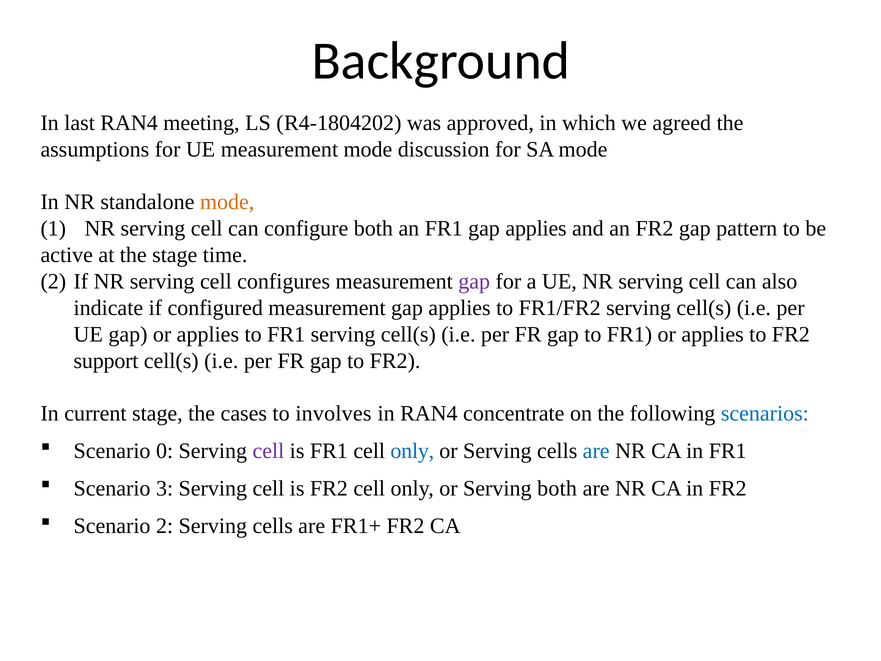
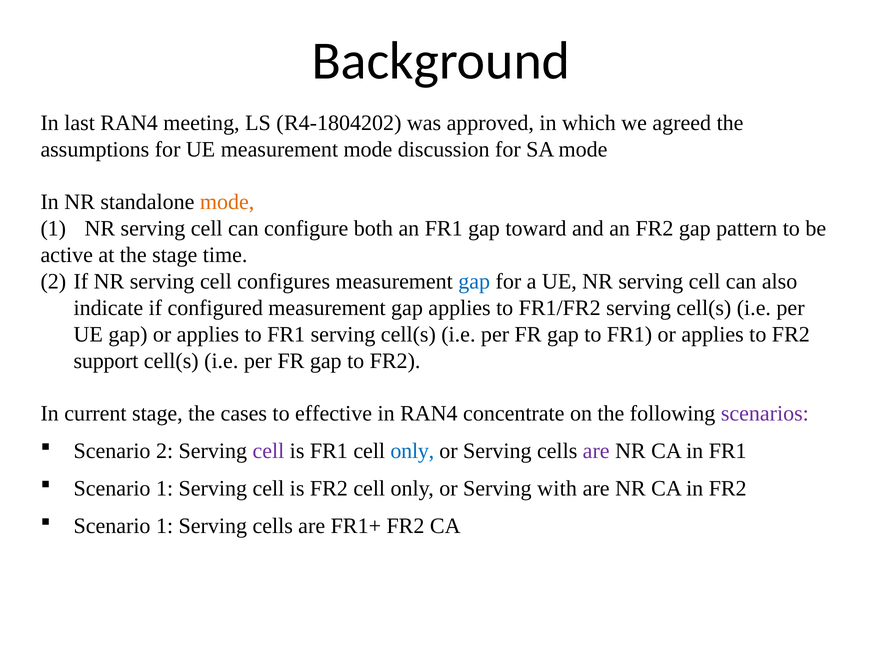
FR1 gap applies: applies -> toward (536, 229)
gap colour: purple -> blue (474, 281)
involves: involves -> effective (334, 414)
scenarios colour: blue -> purple (765, 414)
Scenario 0: 0 -> 2 (165, 451)
are colour: blue -> purple (596, 451)
3: 3 -> 1 (165, 488)
Serving both: both -> with (557, 488)
2: 2 -> 1 (165, 526)
